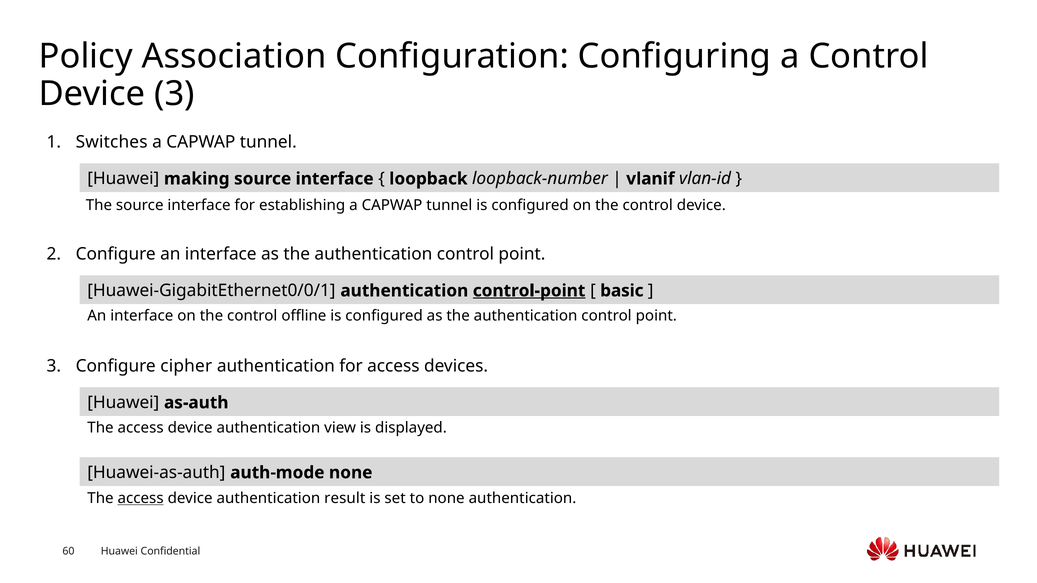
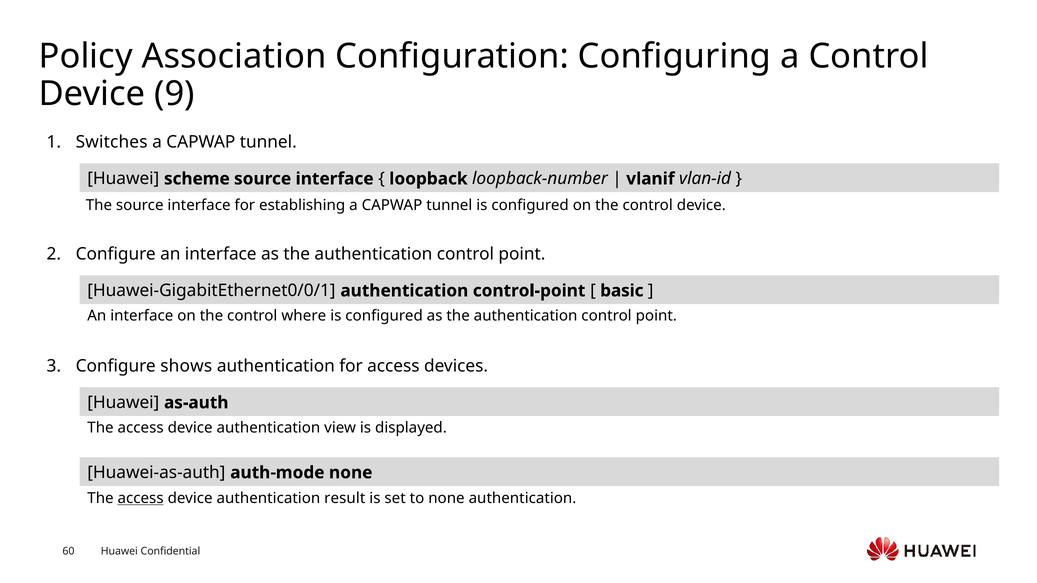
Device 3: 3 -> 9 (175, 94)
making: making -> scheme (197, 179)
control-point underline: present -> none (529, 291)
offline: offline -> where (304, 316)
cipher: cipher -> shows (186, 366)
